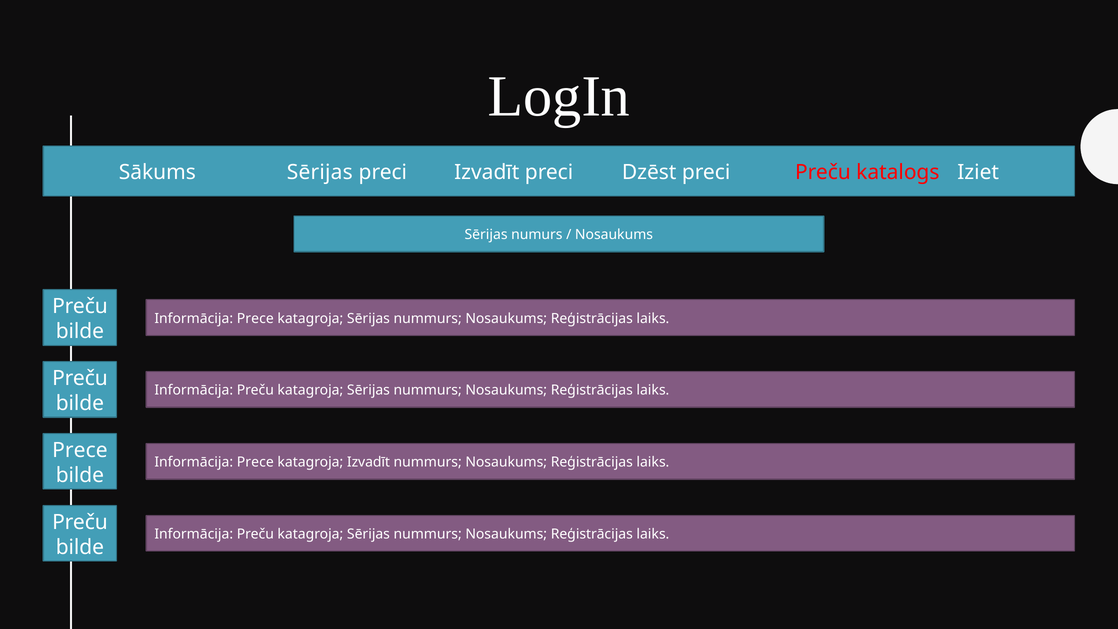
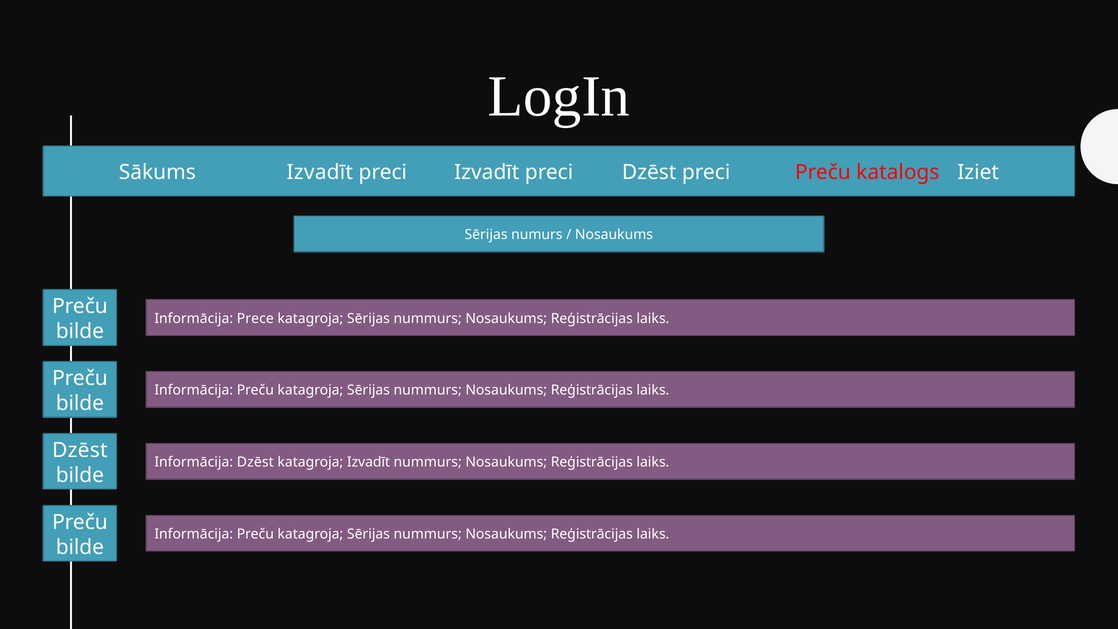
Sākums Sērijas: Sērijas -> Izvadīt (320, 172)
Prece: Prece -> Dzēst (80, 450)
Prece: Prece -> Dzēst (255, 462)
